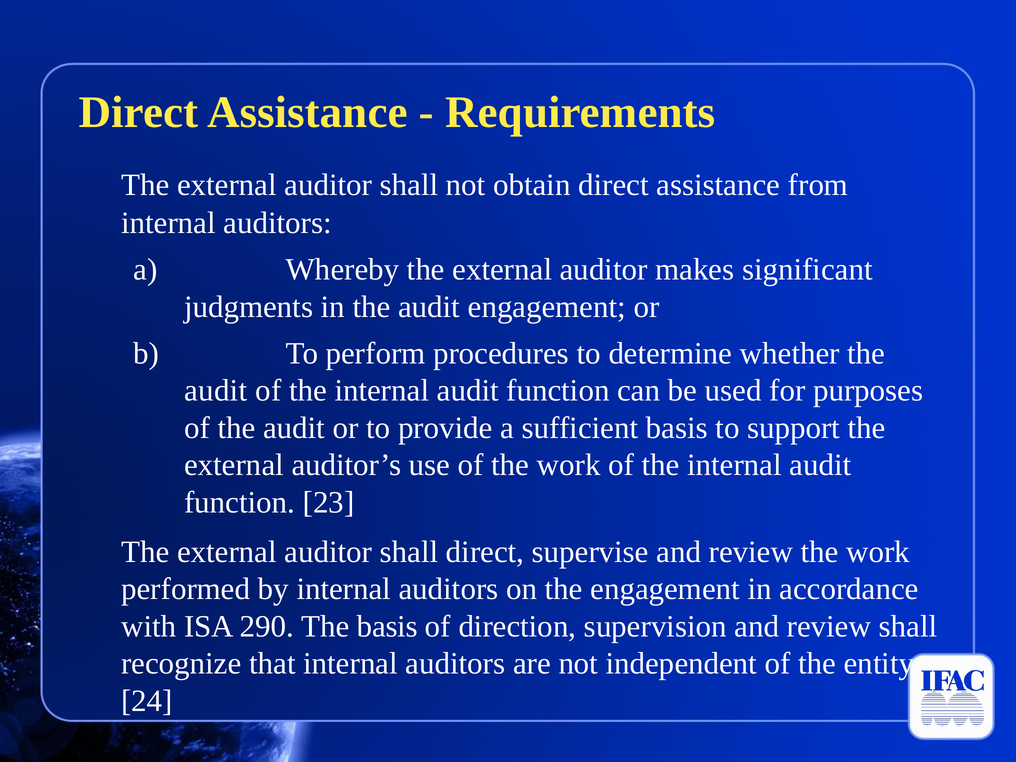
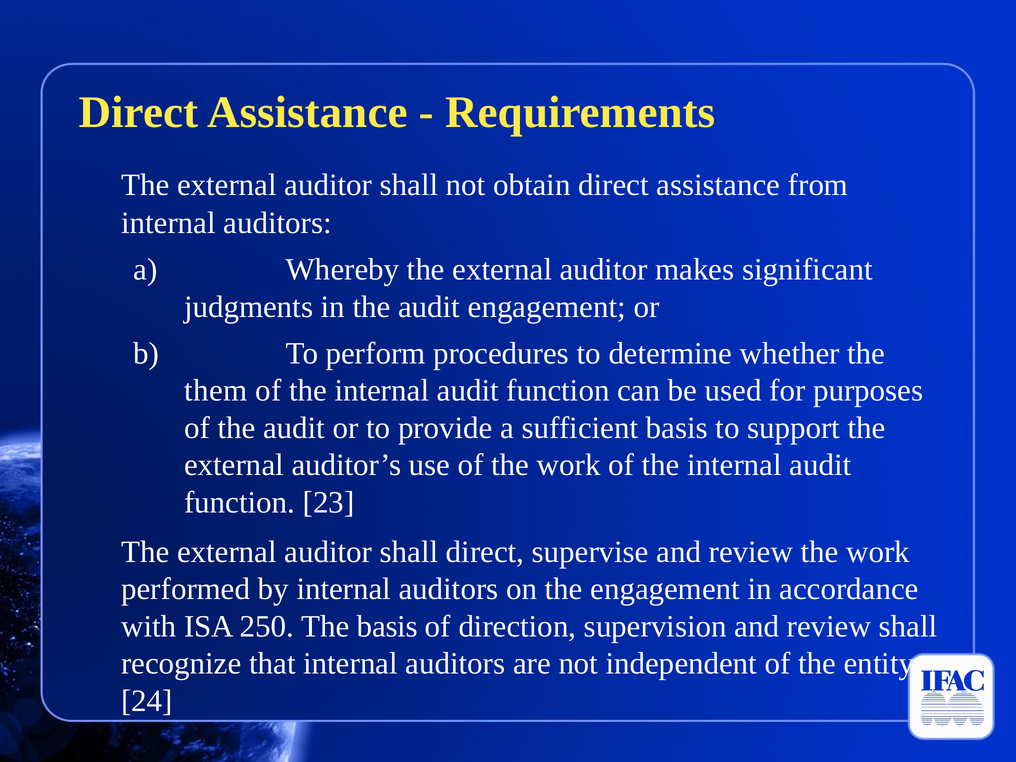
audit: audit -> them (216, 391)
290: 290 -> 250 (267, 626)
